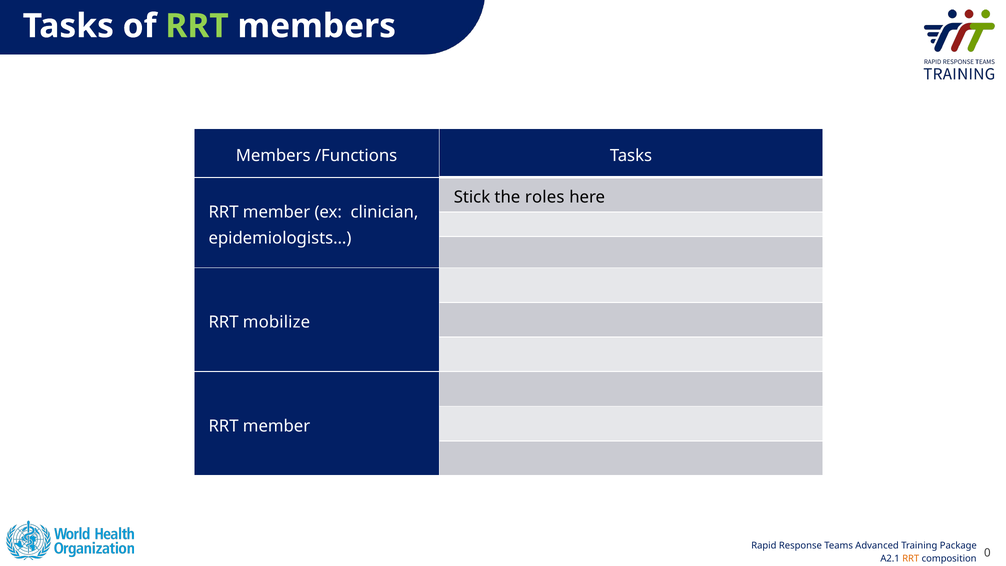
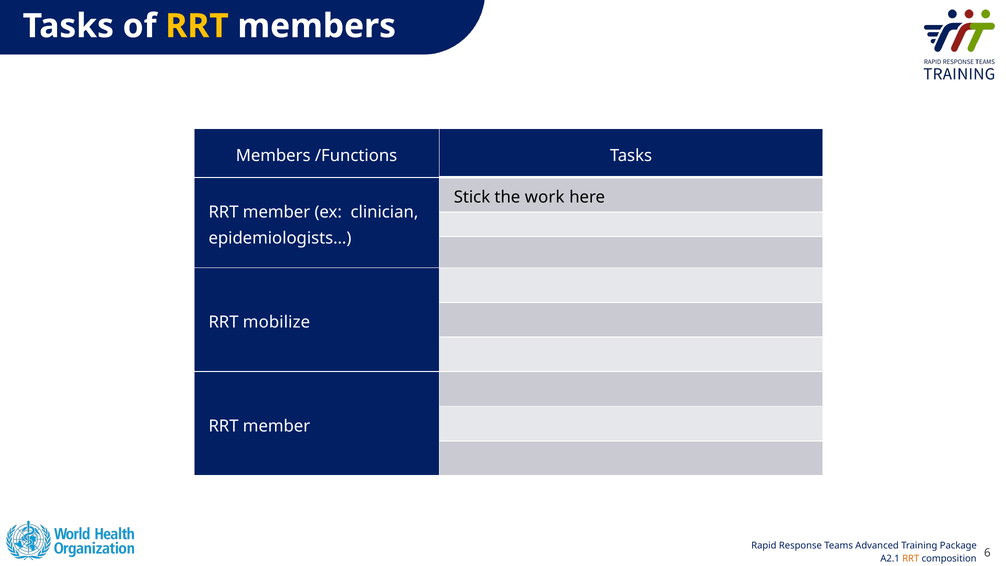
RRT colour: light green -> yellow (197, 26)
roles: roles -> work (545, 197)
0: 0 -> 6 (987, 553)
